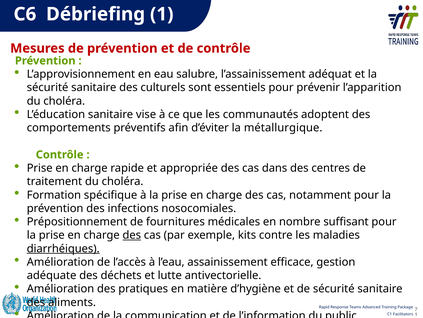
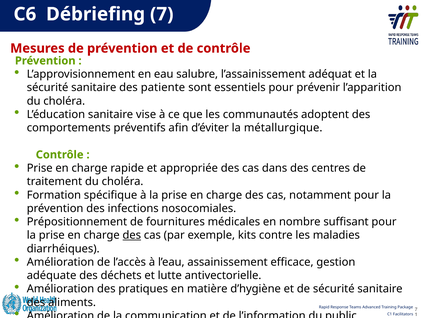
Débriefing 1: 1 -> 7 (162, 14)
culturels: culturels -> patiente (163, 87)
diarrhéiques underline: present -> none (63, 248)
